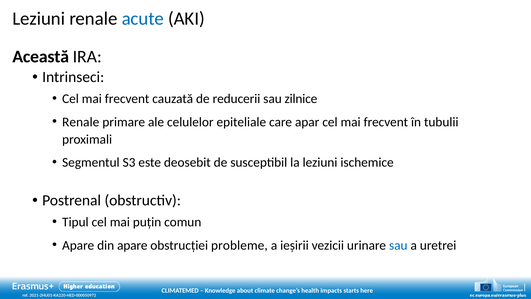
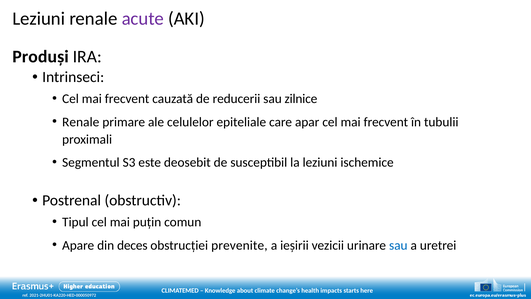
acute colour: blue -> purple (143, 19)
Această: Această -> Produși (41, 57)
din apare: apare -> deces (132, 245)
probleme: probleme -> prevenite (239, 245)
